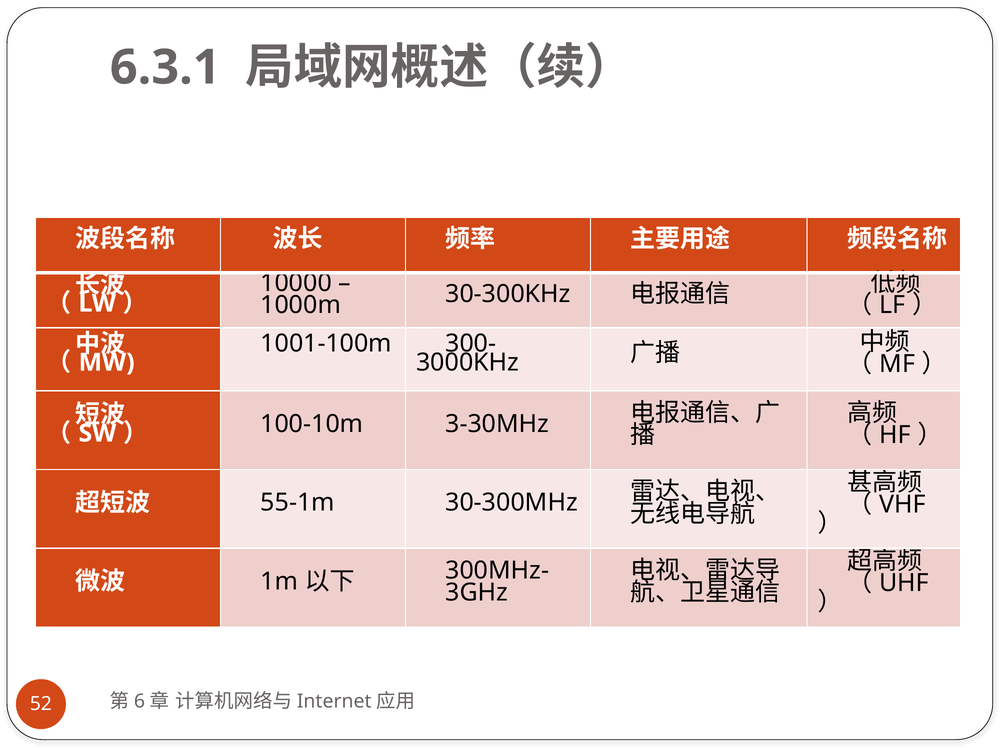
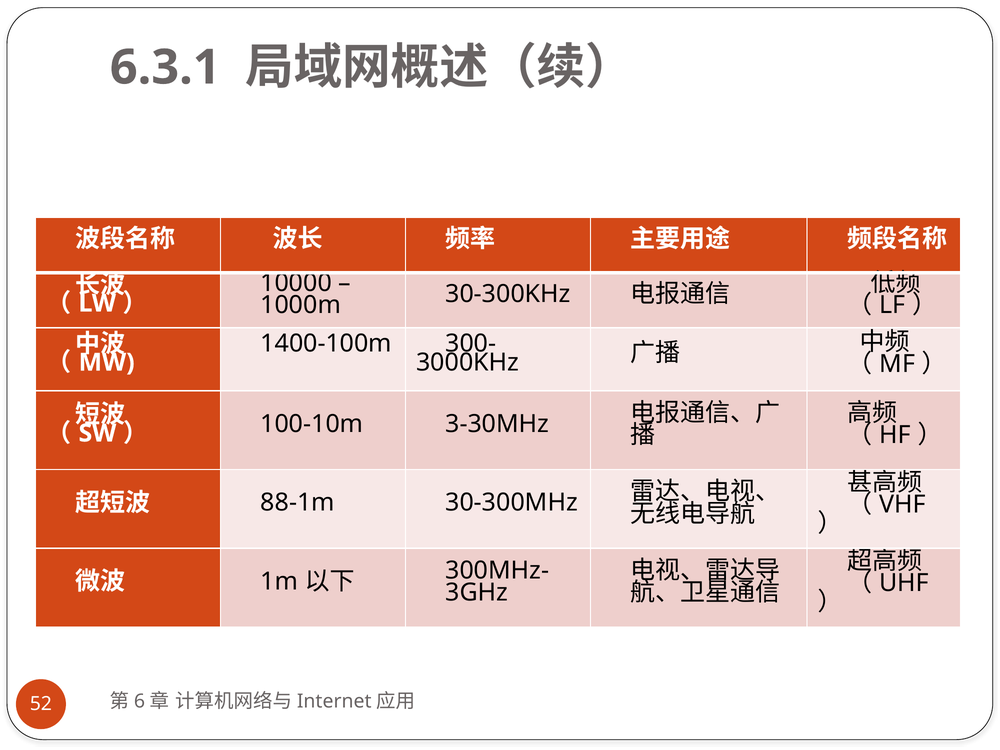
1001-100m: 1001-100m -> 1400-100m (326, 344)
55-1m: 55-1m -> 88-1m (298, 503)
